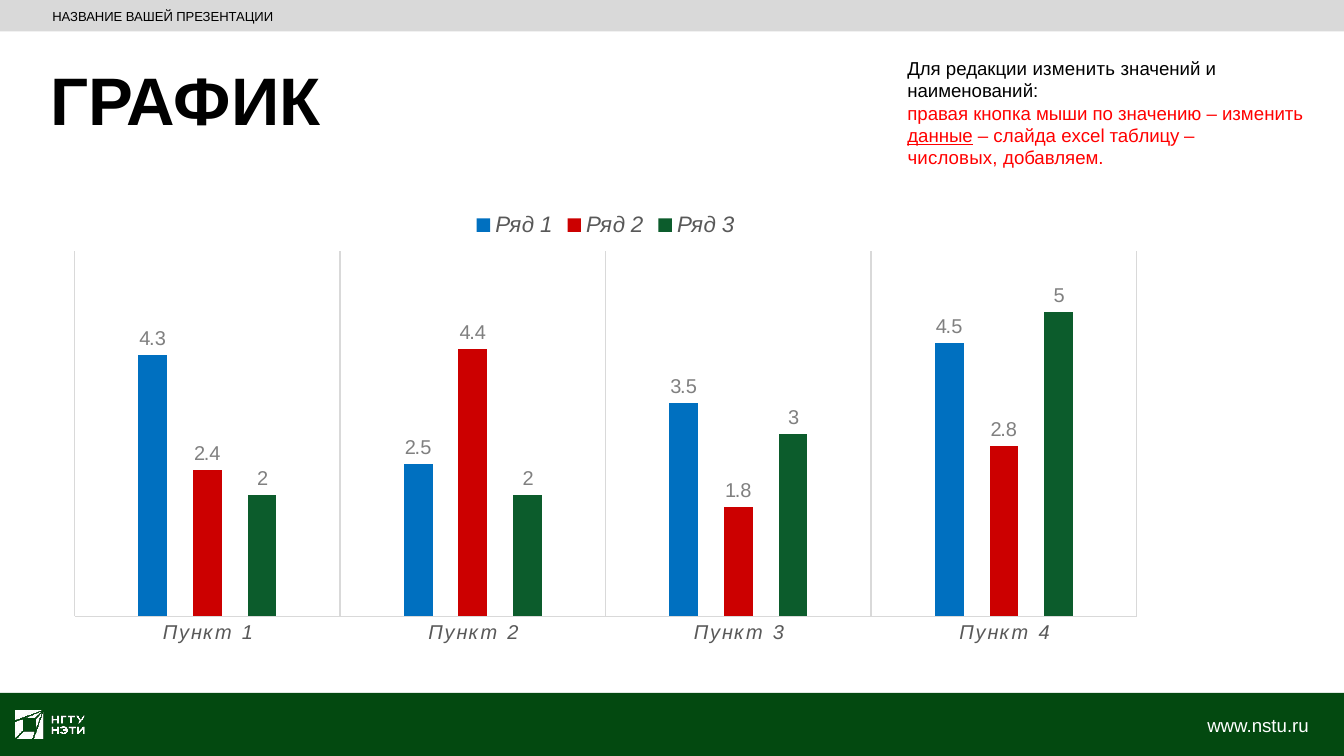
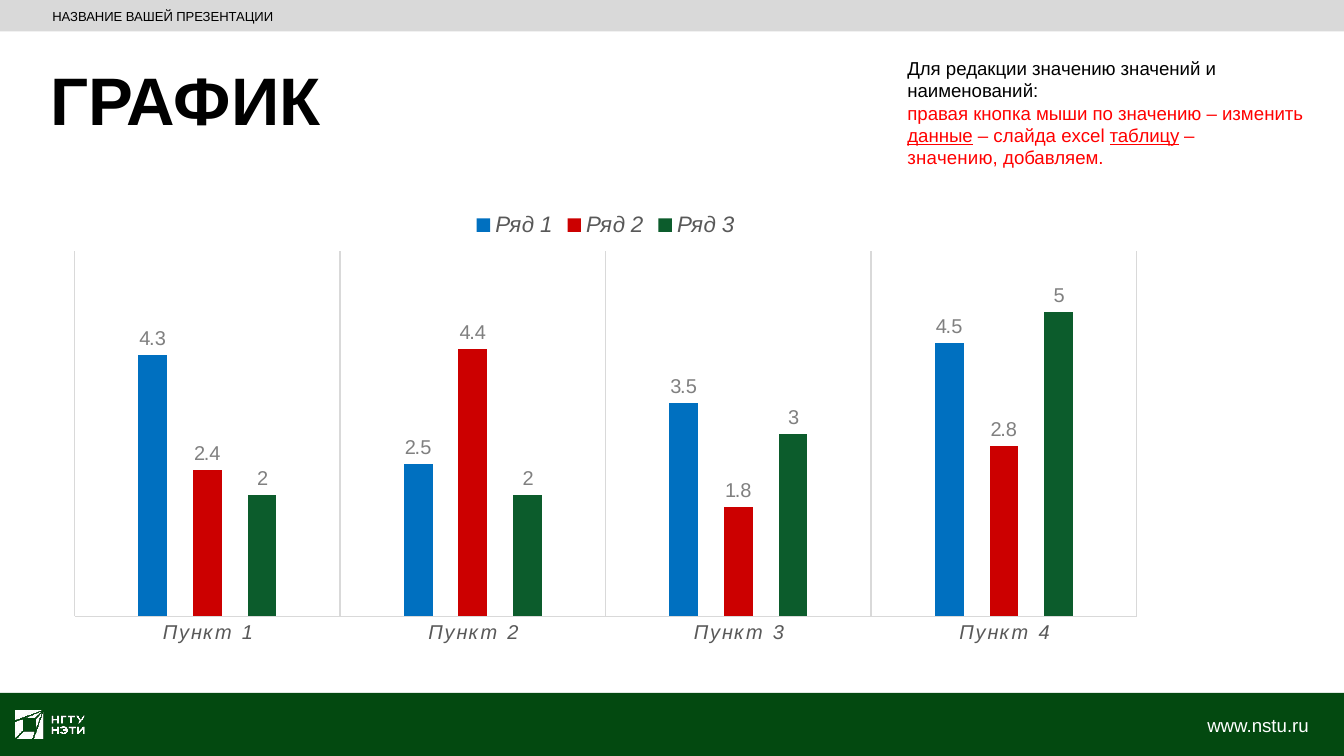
редакции изменить: изменить -> значению (1074, 69)
таблицу underline: none -> present (1145, 136)
числовых: числовых -> значению (953, 159)
